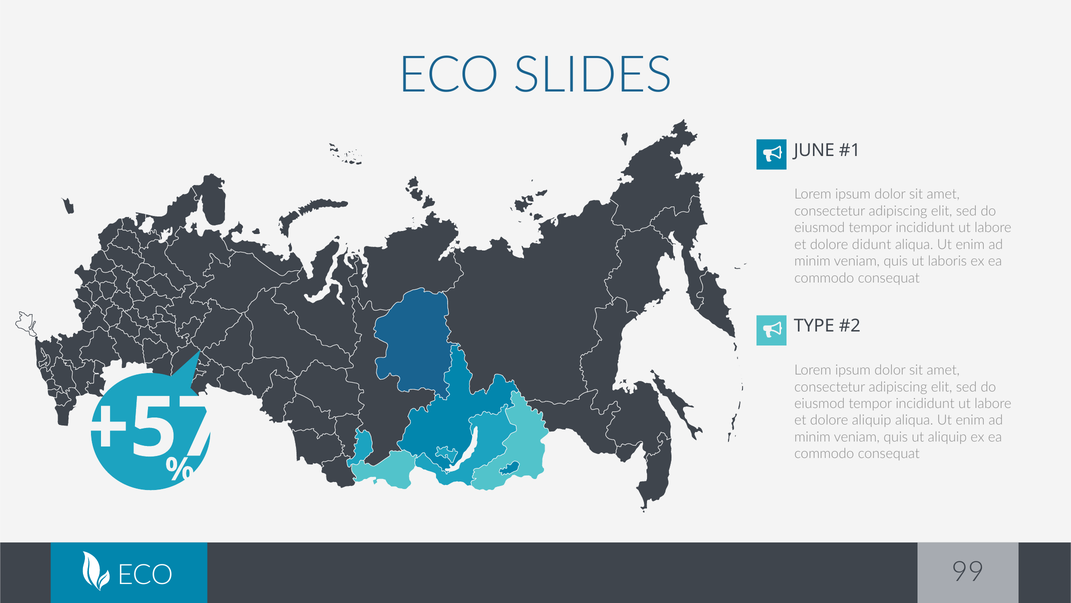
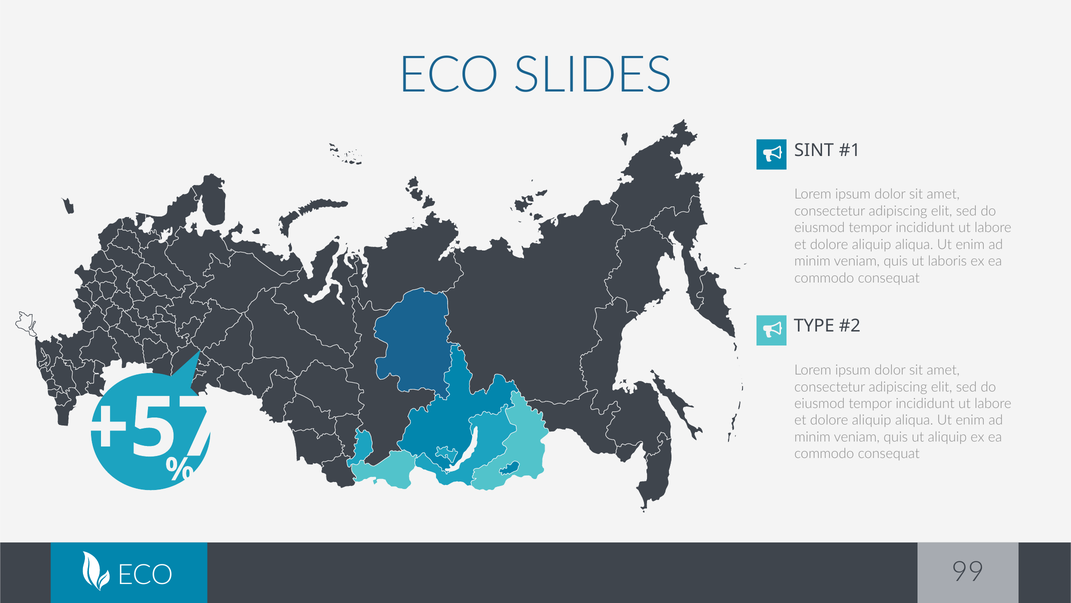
JUNE: JUNE -> SINT (814, 150)
didunt: didunt -> aliquip (872, 244)
